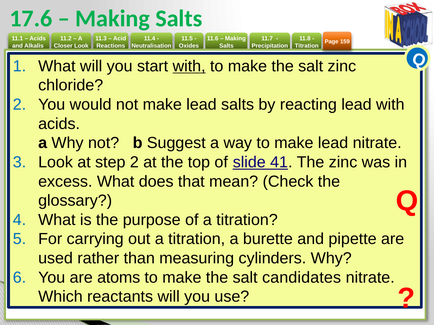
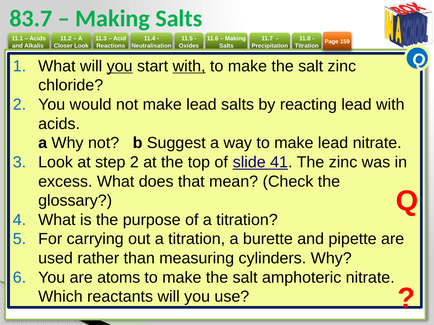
17.6: 17.6 -> 83.7 (31, 19)
you underline: none -> present (120, 66)
candidates: candidates -> amphoteric (302, 278)
